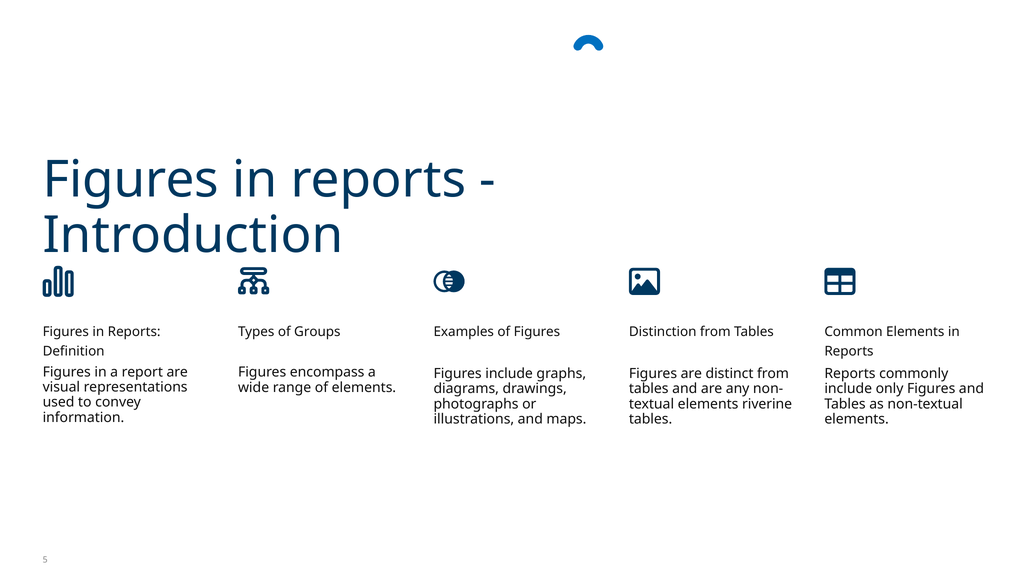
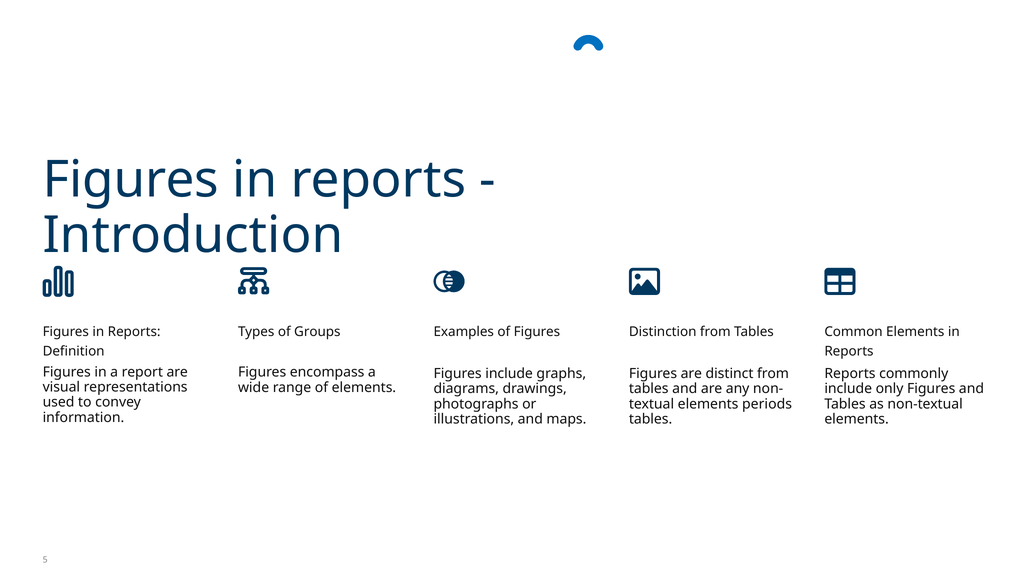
riverine: riverine -> periods (767, 404)
